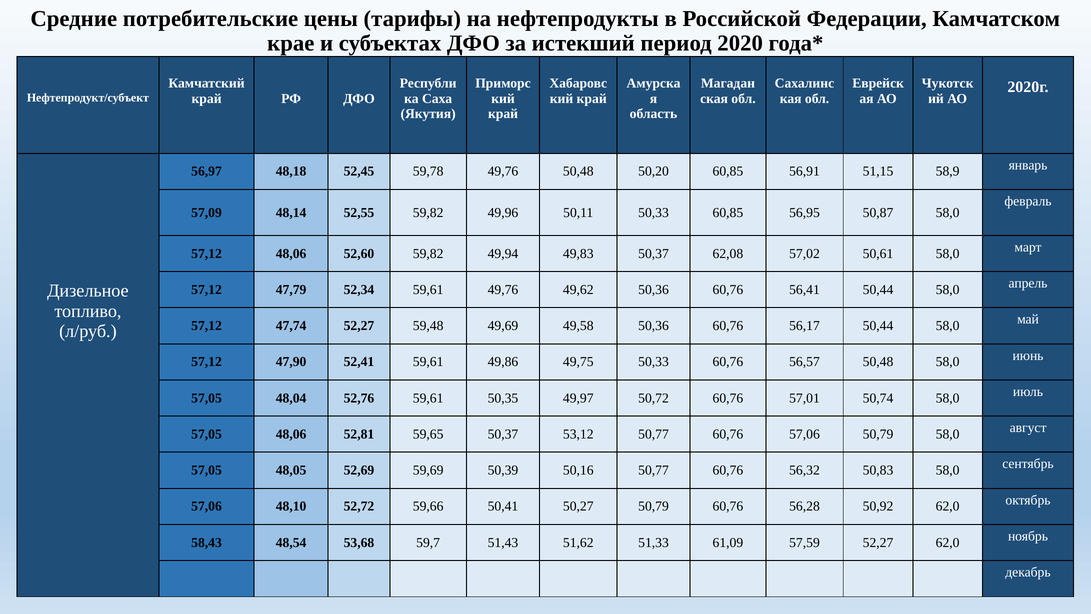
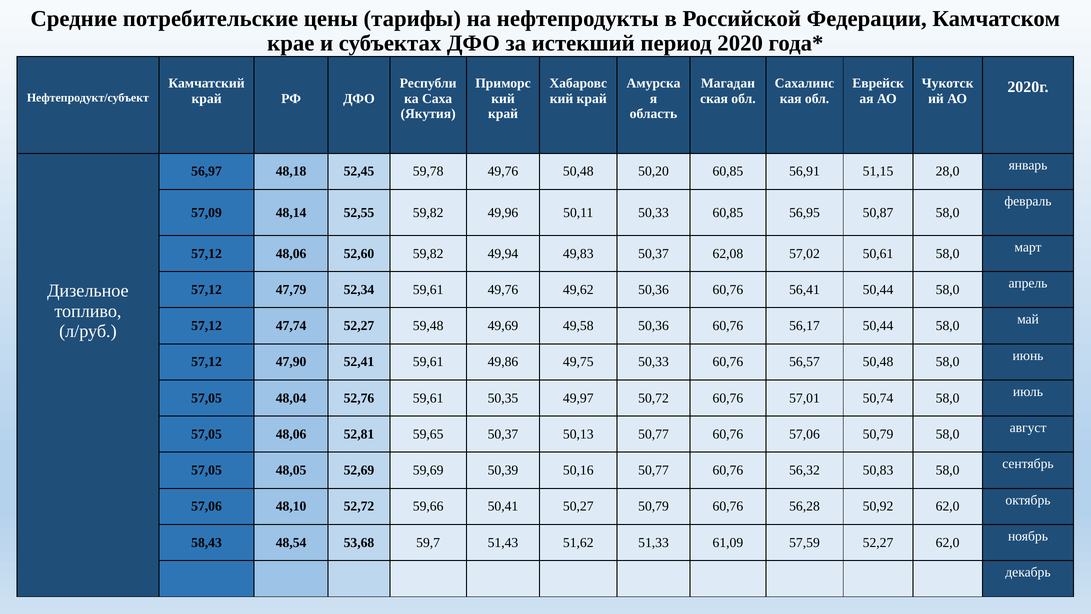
58,9: 58,9 -> 28,0 (948, 171)
53,12: 53,12 -> 50,13 (578, 434)
